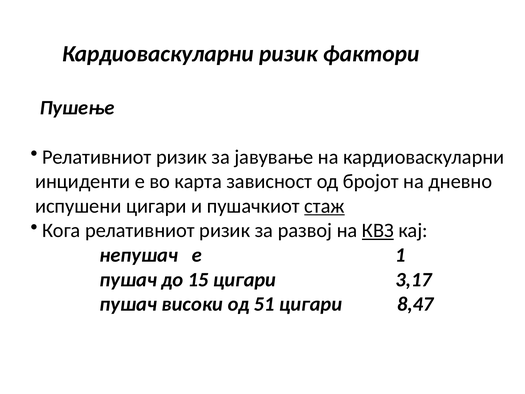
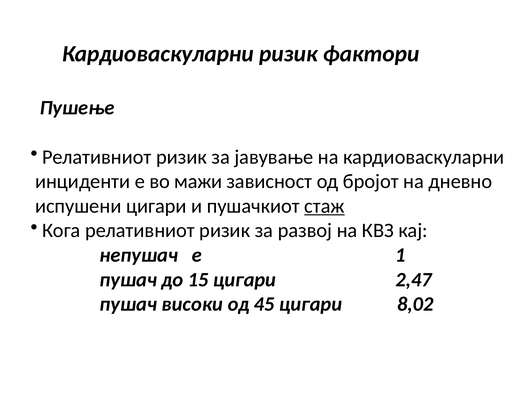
карта: карта -> мажи (198, 181)
КВЗ underline: present -> none (378, 230)
3,17: 3,17 -> 2,47 (414, 279)
51: 51 -> 45 (264, 304)
8,47: 8,47 -> 8,02 (415, 304)
